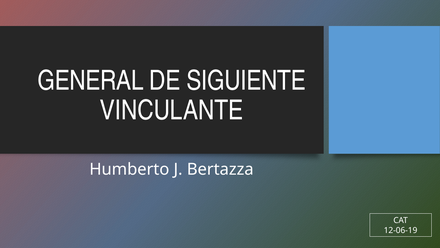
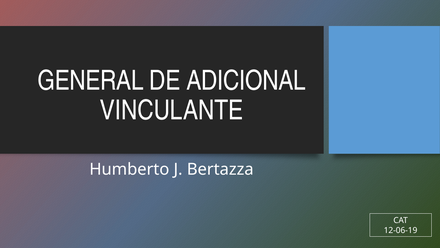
SIGUIENTE: SIGUIENTE -> ADICIONAL (246, 80)
